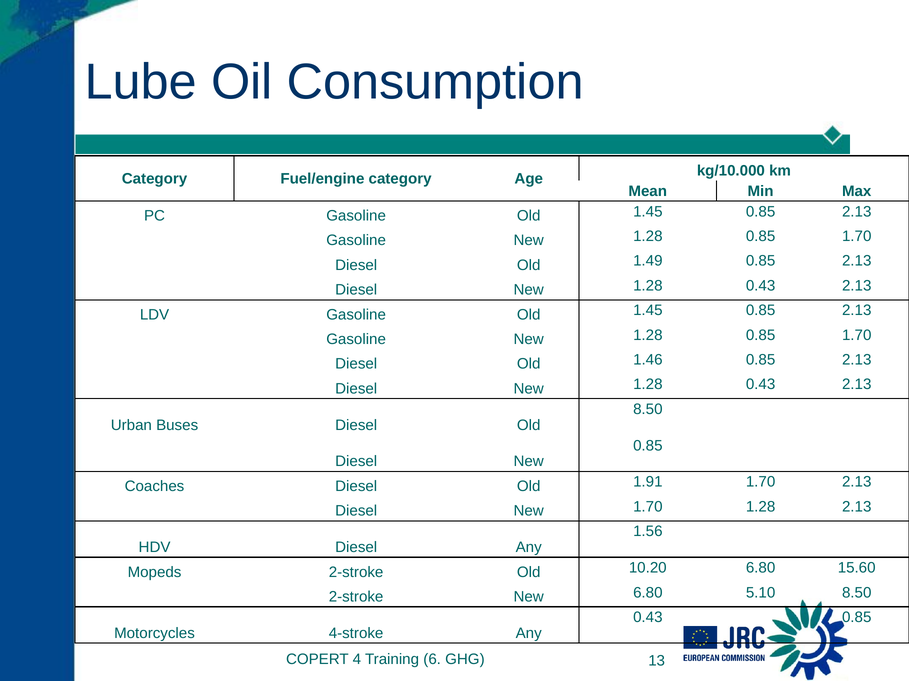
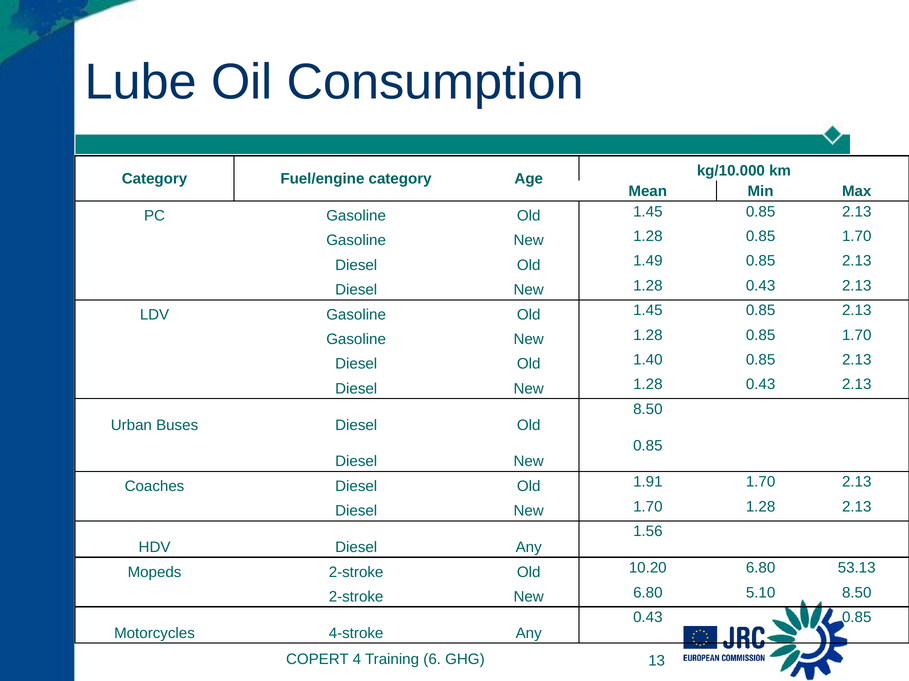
1.46: 1.46 -> 1.40 (648, 360)
15.60: 15.60 -> 53.13 (857, 568)
